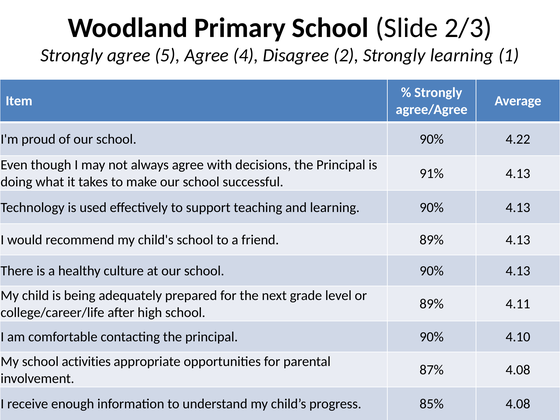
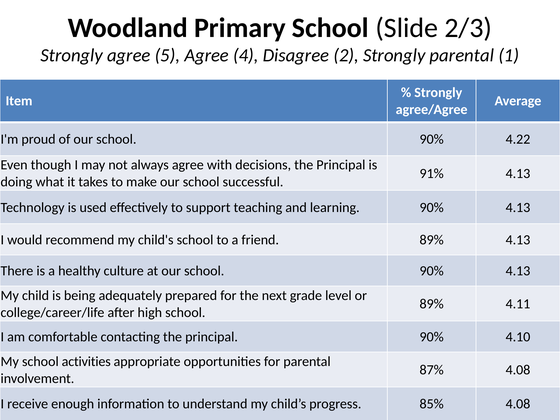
Strongly learning: learning -> parental (462, 55)
